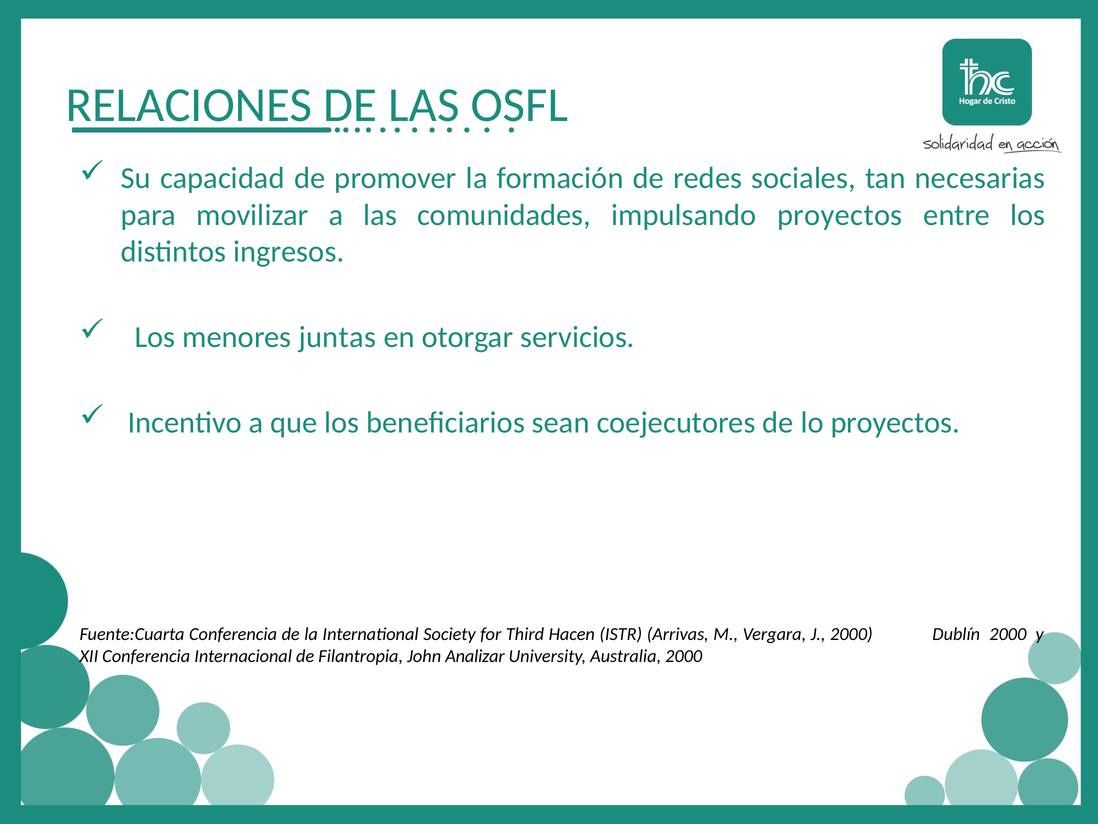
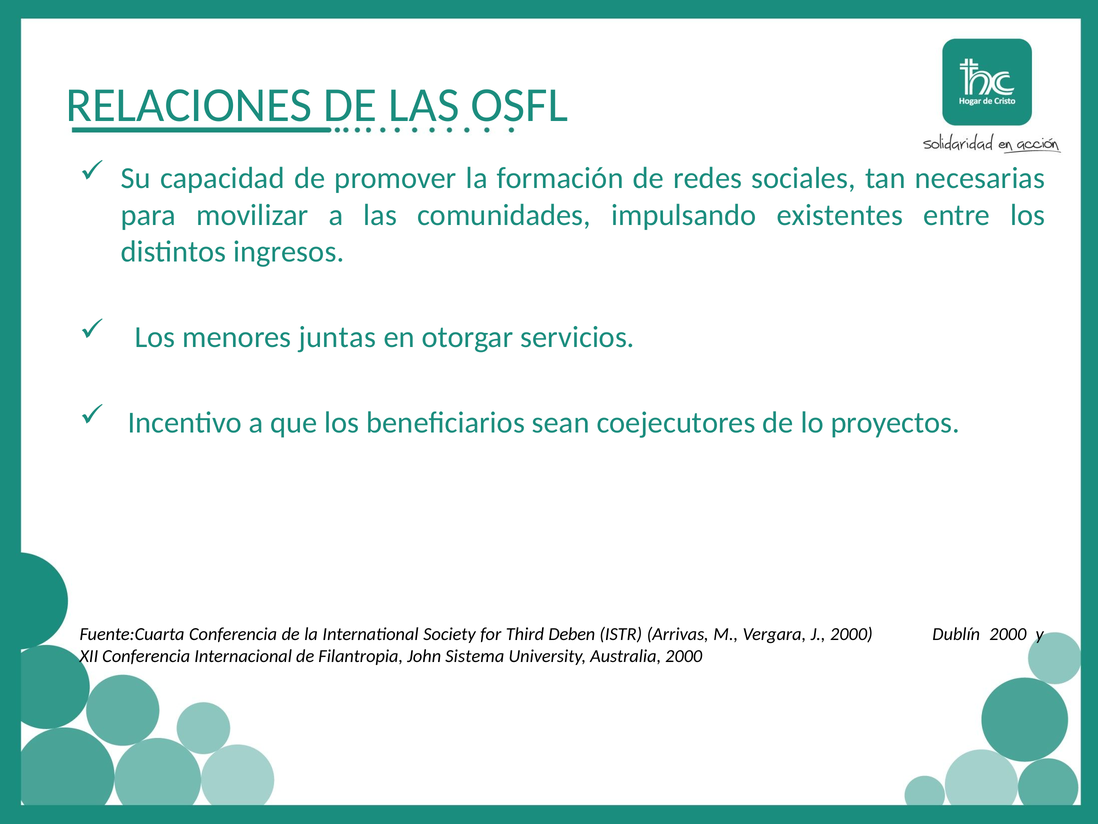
impulsando proyectos: proyectos -> existentes (840, 215)
Hacen: Hacen -> Deben (572, 634)
Analizar: Analizar -> Sistema (475, 656)
